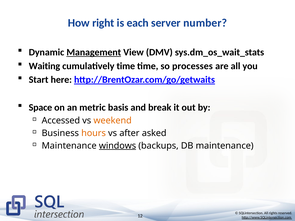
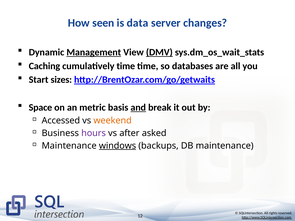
right: right -> seen (103, 23)
each: each -> data (138, 23)
number: number -> changes (205, 23)
DMV underline: none -> present (159, 52)
Waiting: Waiting -> Caching (44, 66)
processes: processes -> databases (193, 66)
here: here -> sizes (61, 80)
and underline: none -> present (138, 108)
hours colour: orange -> purple (94, 133)
